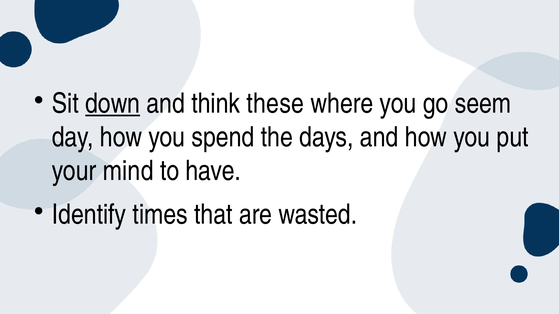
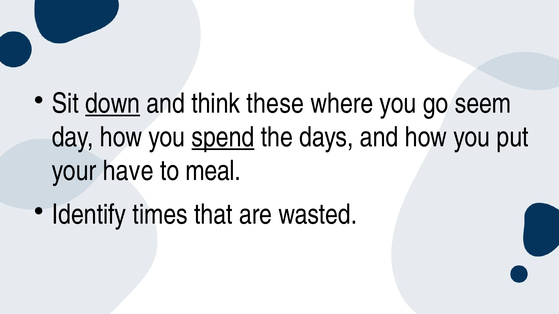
spend underline: none -> present (223, 137)
mind: mind -> have (128, 171)
have: have -> meal (213, 171)
